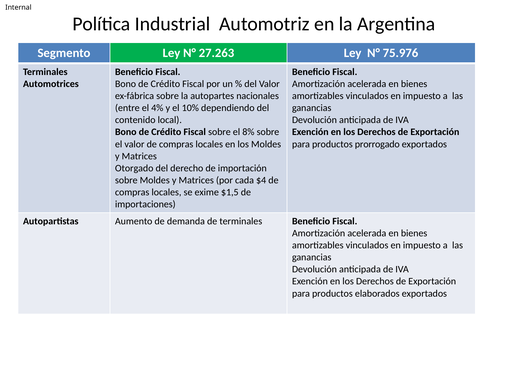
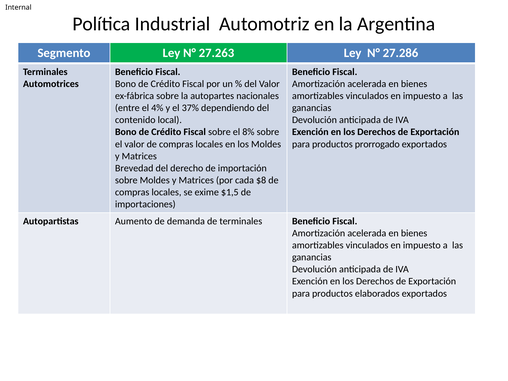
75.976: 75.976 -> 27.286 (400, 53)
10%: 10% -> 37% (190, 108)
Otorgado: Otorgado -> Brevedad (134, 168)
$4: $4 -> $8 (261, 180)
